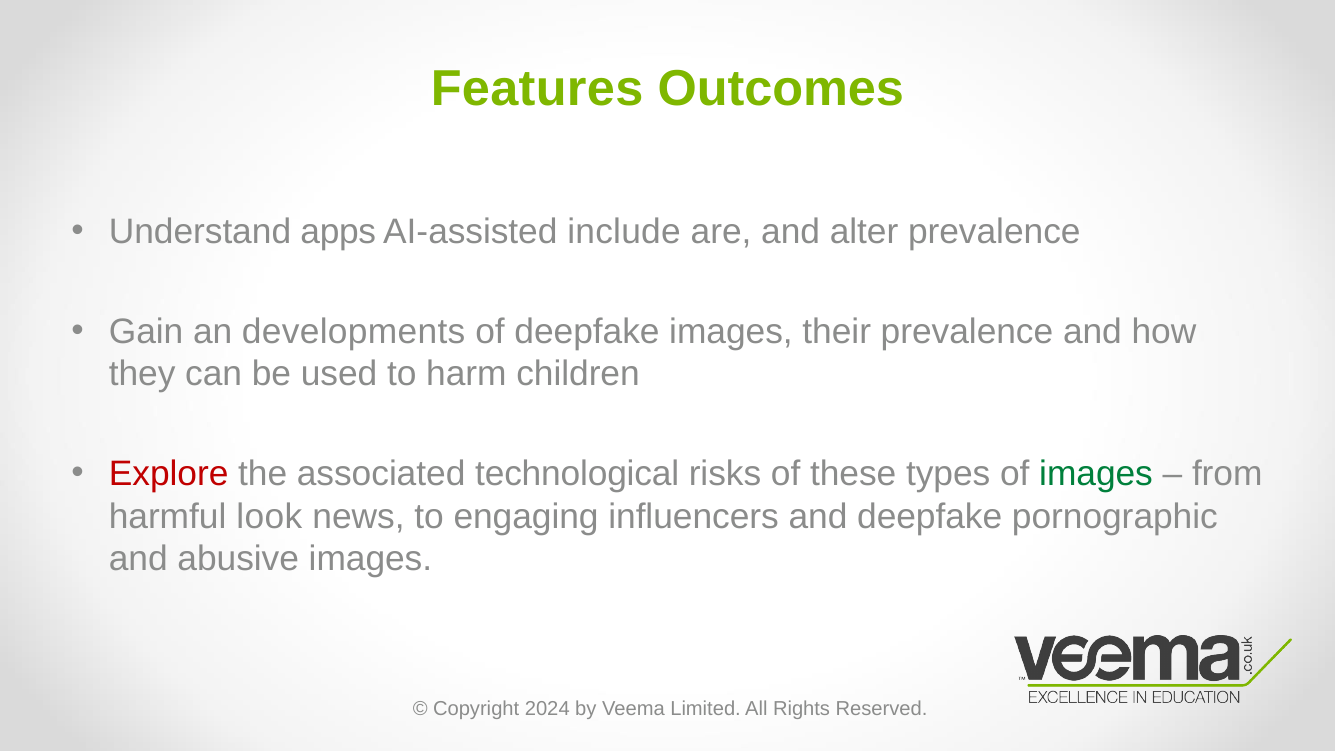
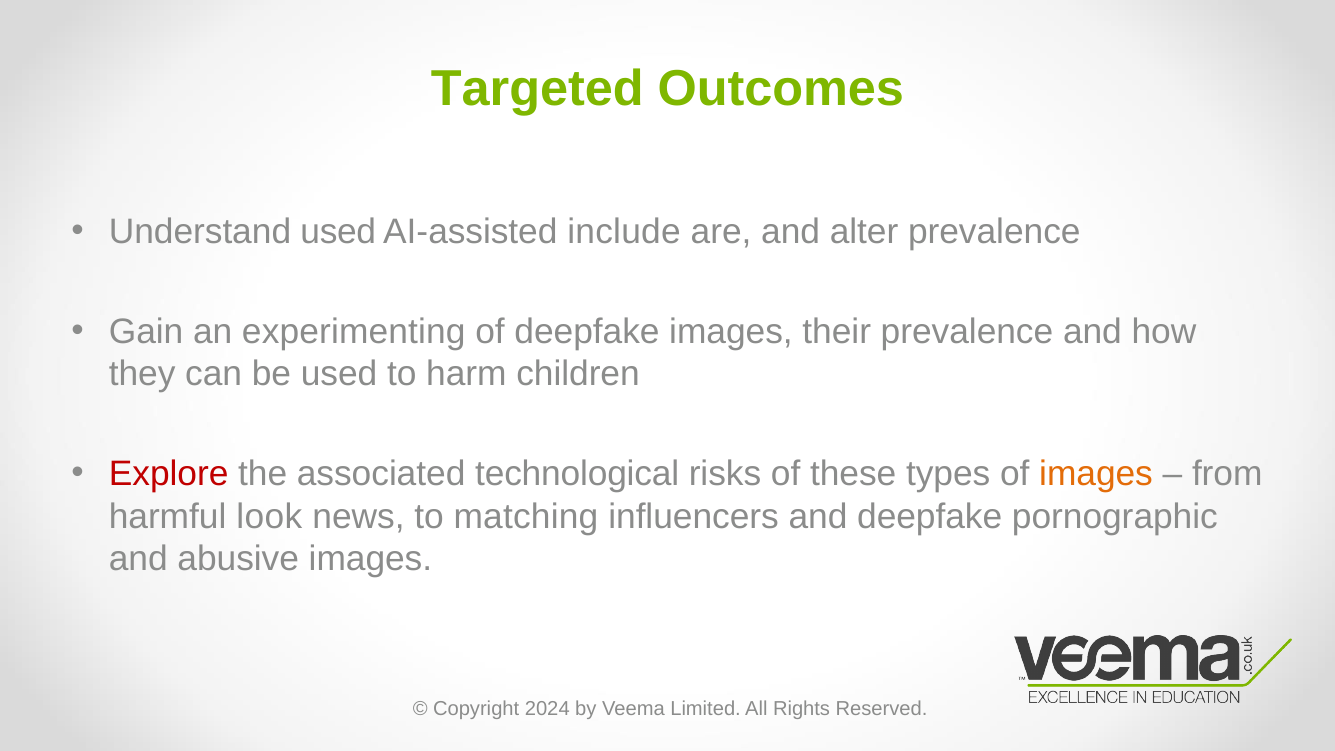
Features: Features -> Targeted (537, 89)
Understand apps: apps -> used (338, 232)
developments: developments -> experimenting (354, 332)
images colour: green -> orange (1096, 474)
engaging: engaging -> matching (526, 516)
